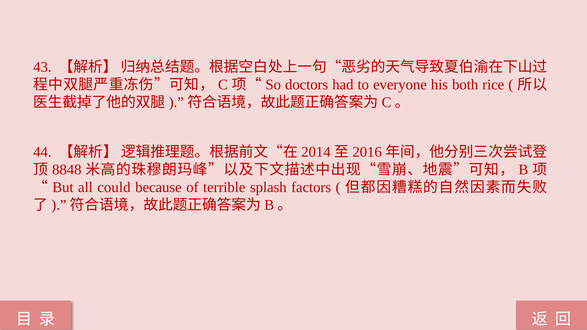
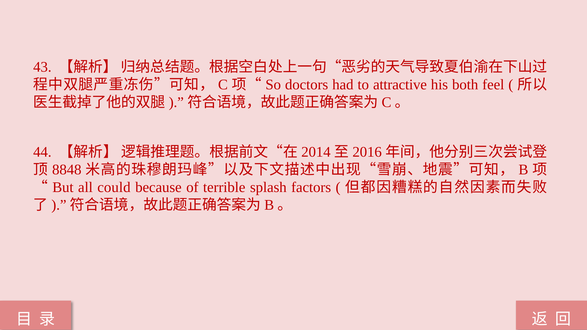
everyone: everyone -> attractive (400, 85)
rice: rice -> feel (493, 85)
